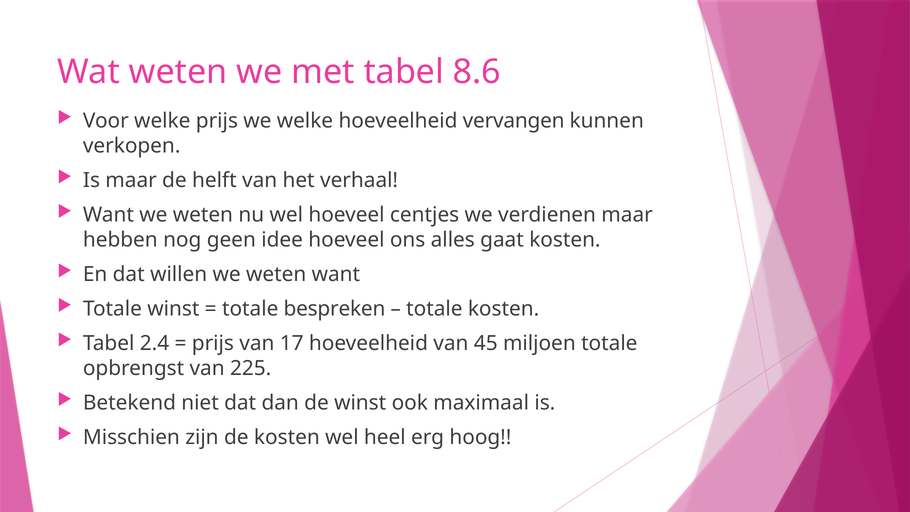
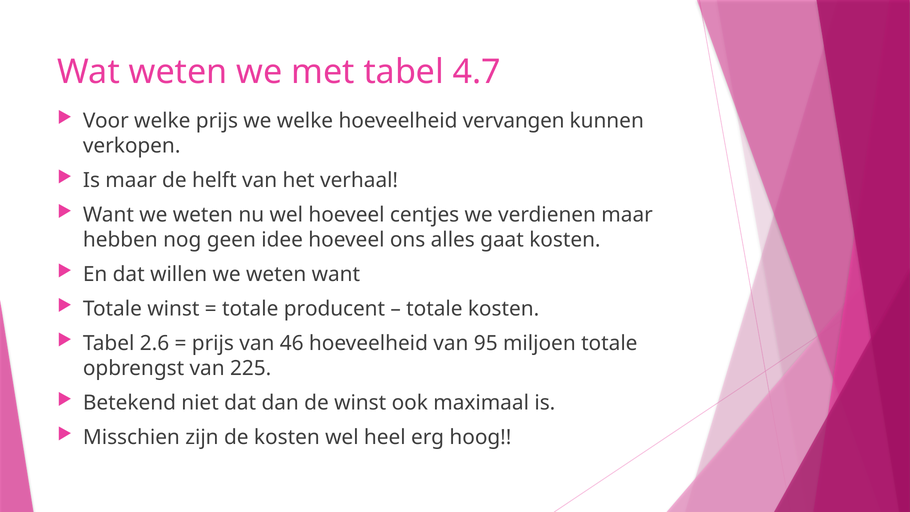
8.6: 8.6 -> 4.7 (477, 72)
bespreken: bespreken -> producent (334, 309)
2.4: 2.4 -> 2.6 (155, 343)
17: 17 -> 46 (292, 343)
45: 45 -> 95 (486, 343)
